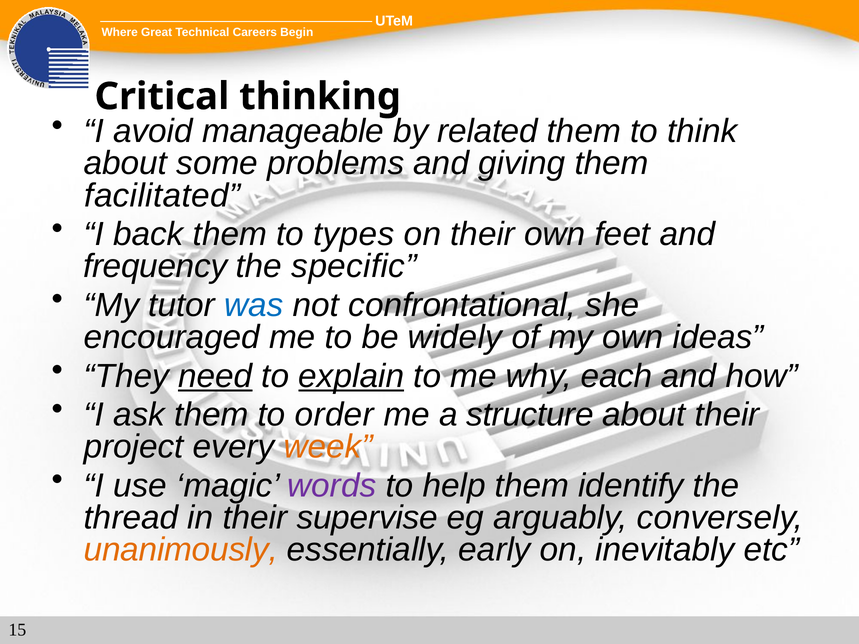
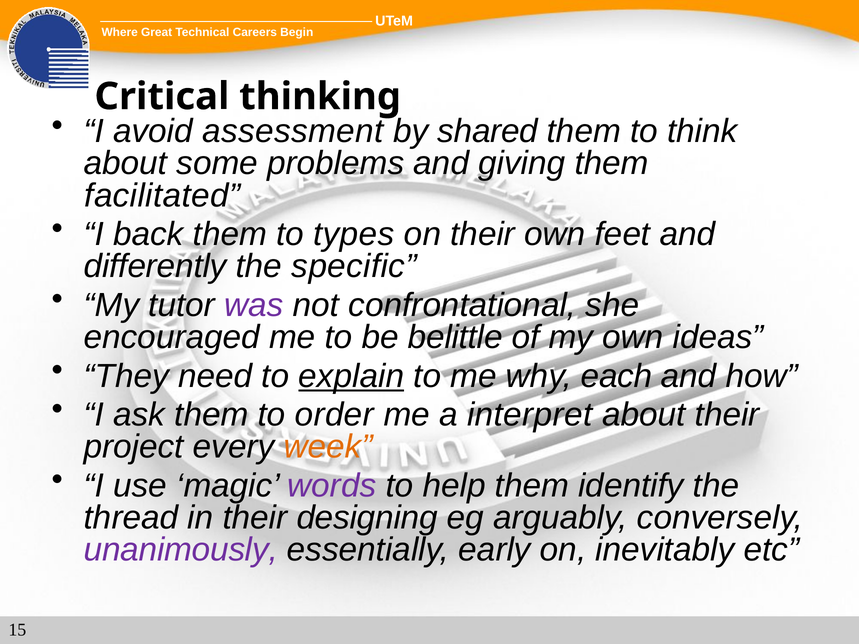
manageable: manageable -> assessment (293, 131)
related: related -> shared (488, 131)
frequency: frequency -> differently (155, 266)
was colour: blue -> purple (254, 305)
widely: widely -> belittle (455, 337)
need underline: present -> none (215, 376)
structure: structure -> interpret (530, 415)
supervise: supervise -> designing (367, 518)
unanimously colour: orange -> purple (181, 550)
